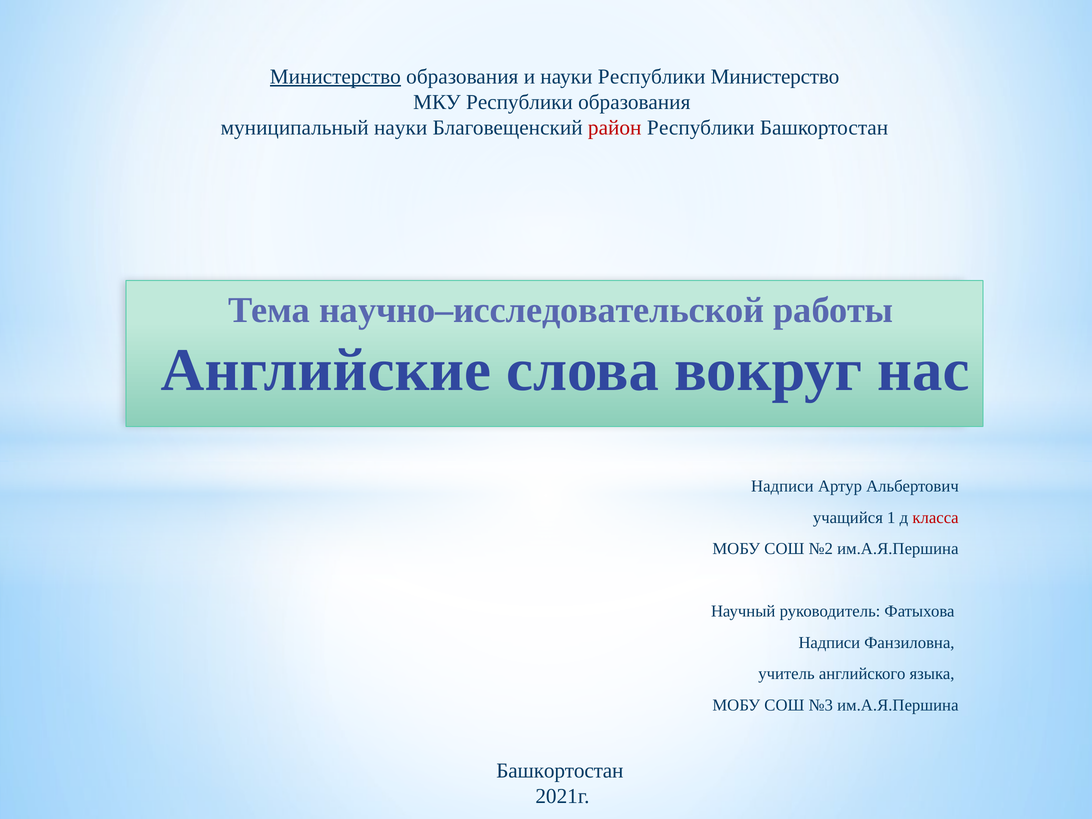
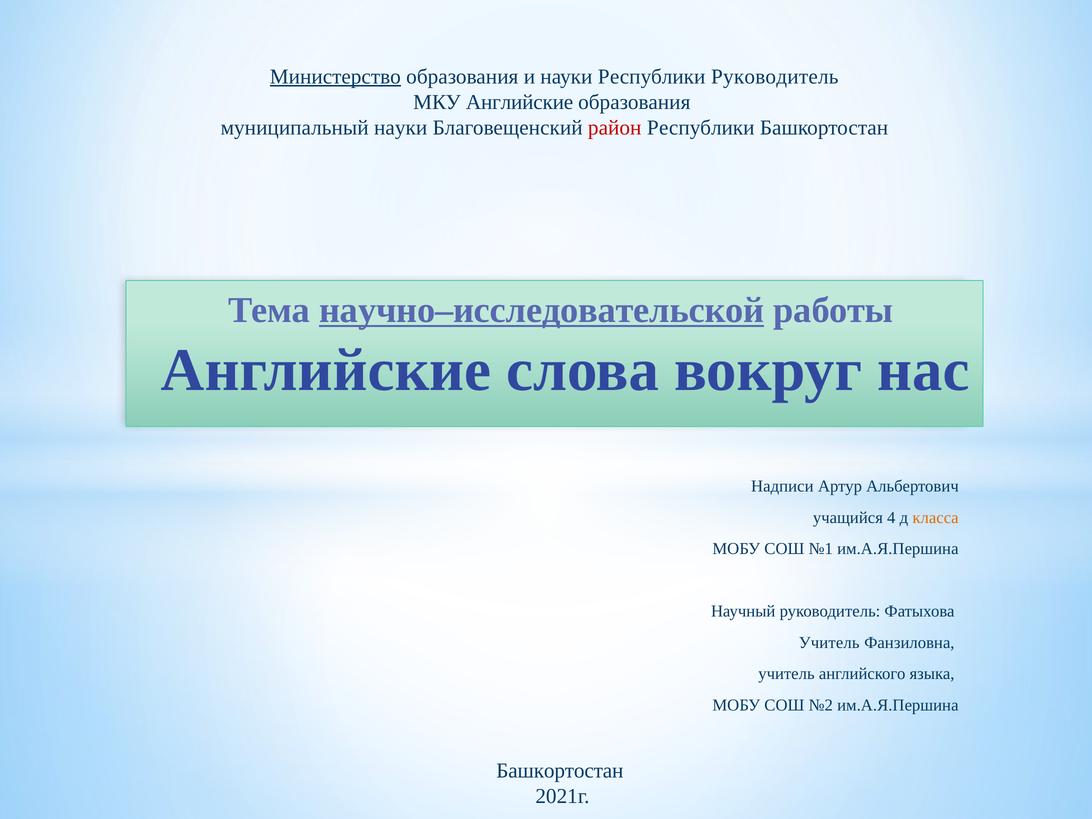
Республики Министерство: Министерство -> Руководитель (775, 77)
МКУ Республики: Республики -> Английские (520, 102)
научно–исследовательской underline: none -> present (542, 310)
1: 1 -> 4 (891, 518)
класса colour: red -> orange (935, 518)
№2: №2 -> №1 (821, 549)
Надписи: Надписи -> Учитель (829, 643)
№3: №3 -> №2 (821, 705)
